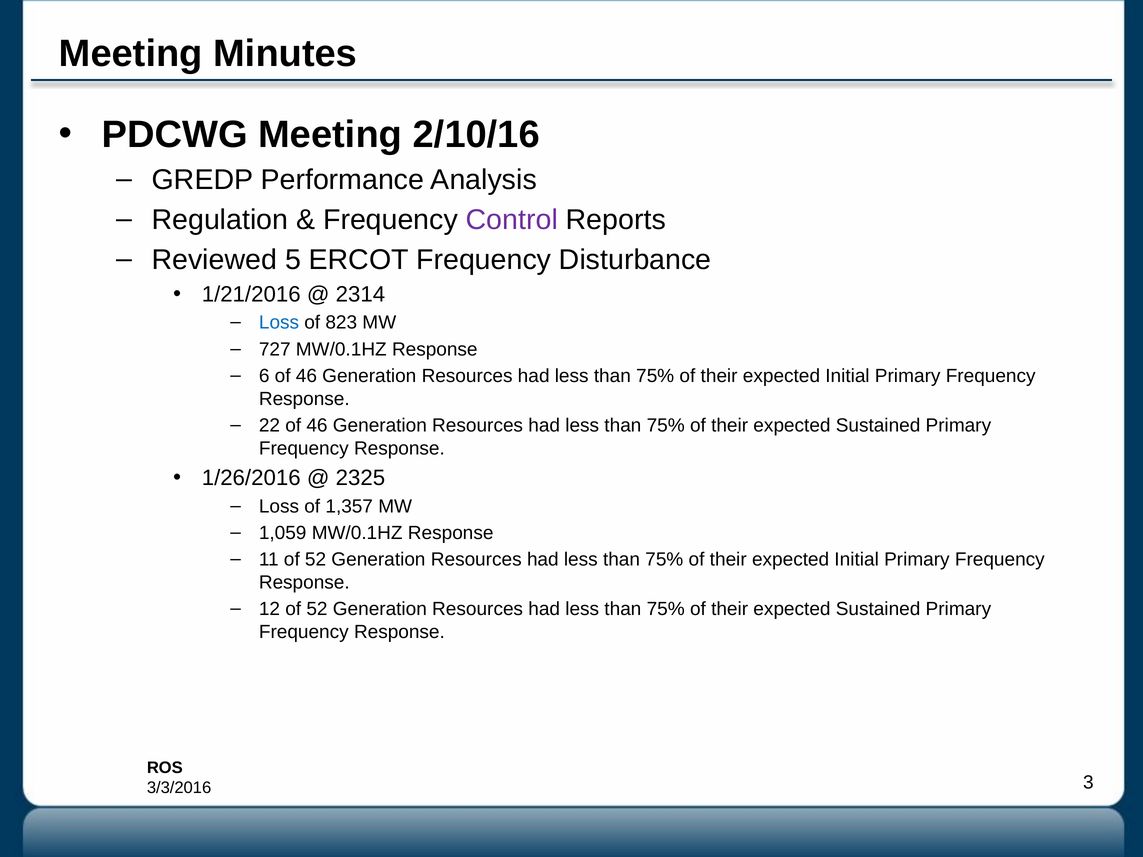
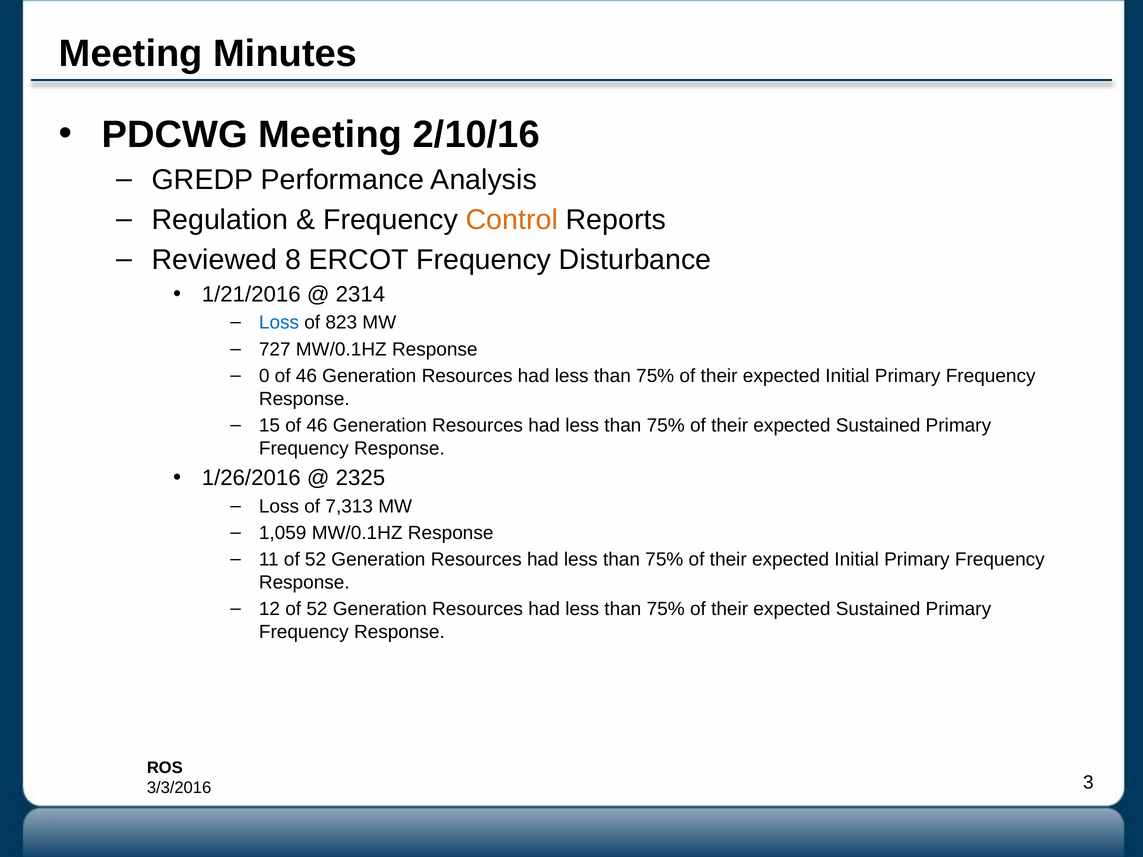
Control colour: purple -> orange (512, 220)
5: 5 -> 8 (293, 260)
6: 6 -> 0 (264, 376)
22: 22 -> 15 (269, 426)
1,357: 1,357 -> 7,313 (349, 506)
